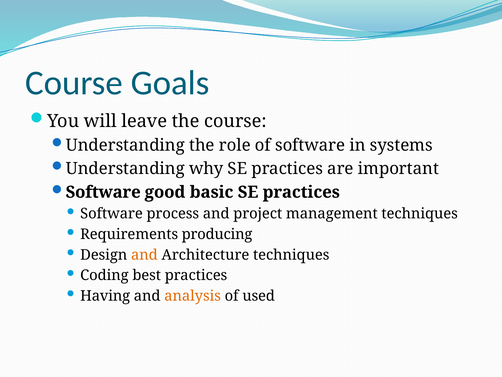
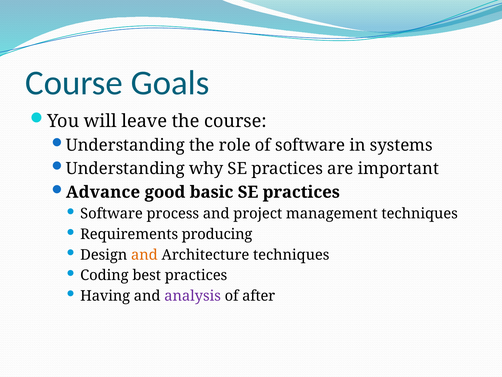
Software: Software -> Advance (103, 192)
analysis colour: orange -> purple (193, 295)
used: used -> after (259, 295)
